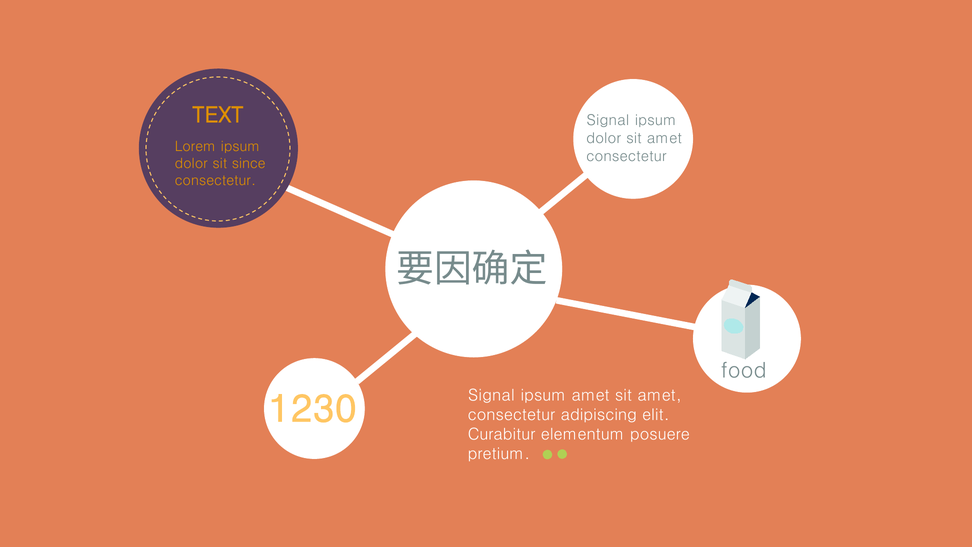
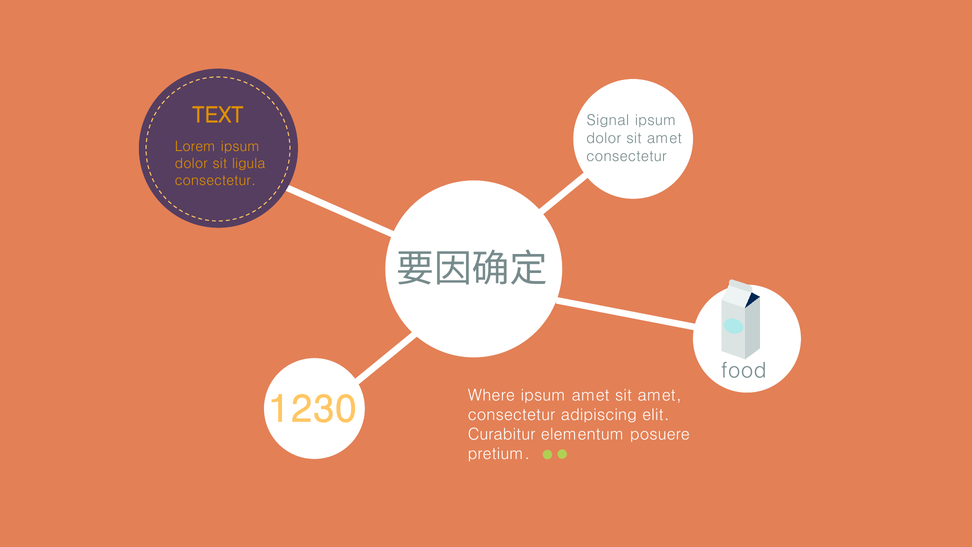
since: since -> ligula (249, 164)
Signal: Signal -> Where (491, 395)
